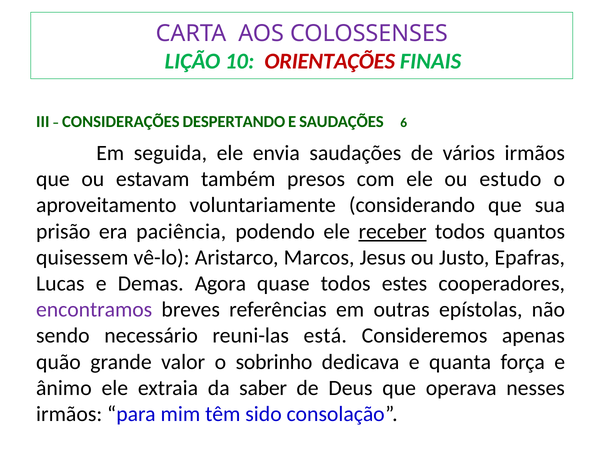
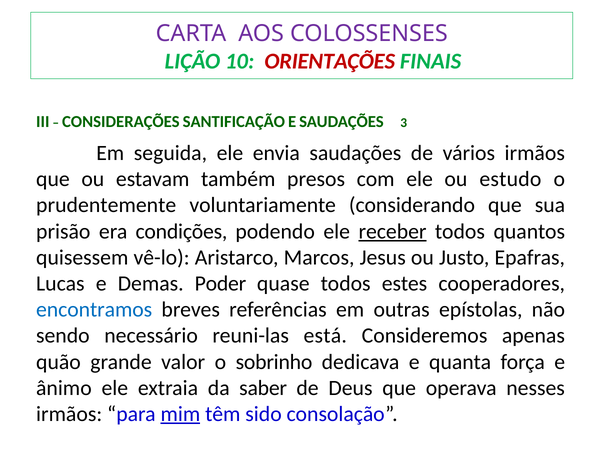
DESPERTANDO: DESPERTANDO -> SANTIFICAÇÃO (234, 121)
6: 6 -> 3 (404, 123)
aproveitamento: aproveitamento -> prudentemente (106, 205)
paciência: paciência -> condições (181, 231)
Agora: Agora -> Poder (220, 283)
encontramos colour: purple -> blue (94, 309)
mim underline: none -> present (180, 414)
